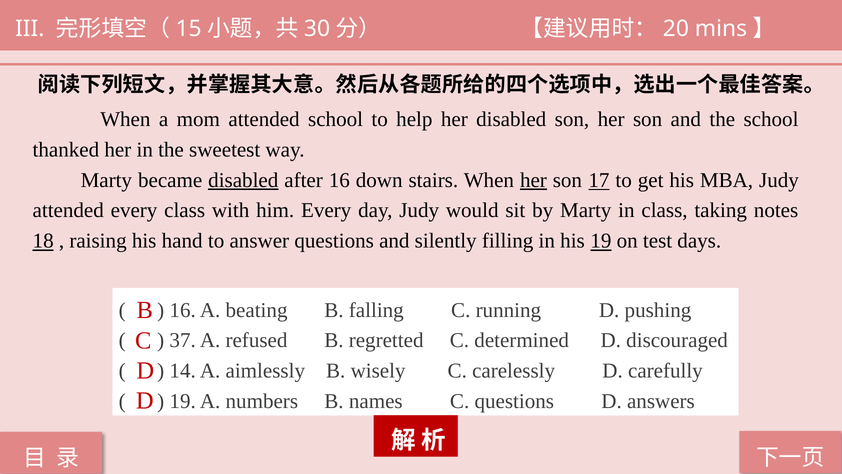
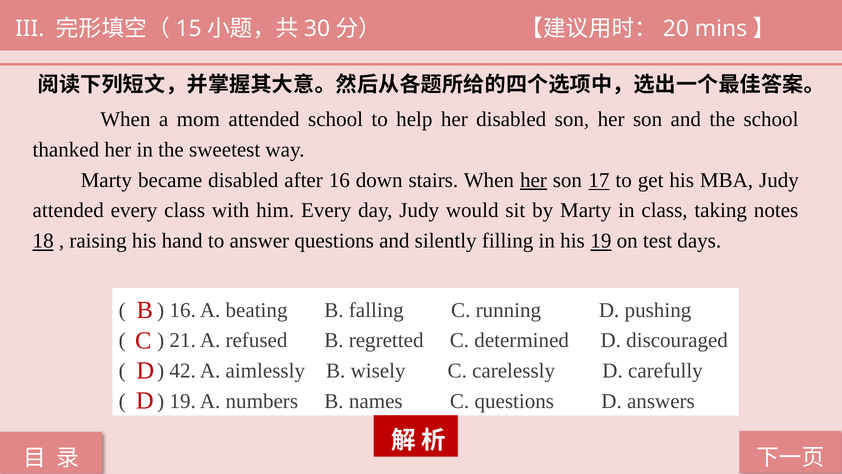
disabled underline: present -> none (243, 180)
37: 37 -> 21 (183, 340)
14: 14 -> 42 (183, 371)
